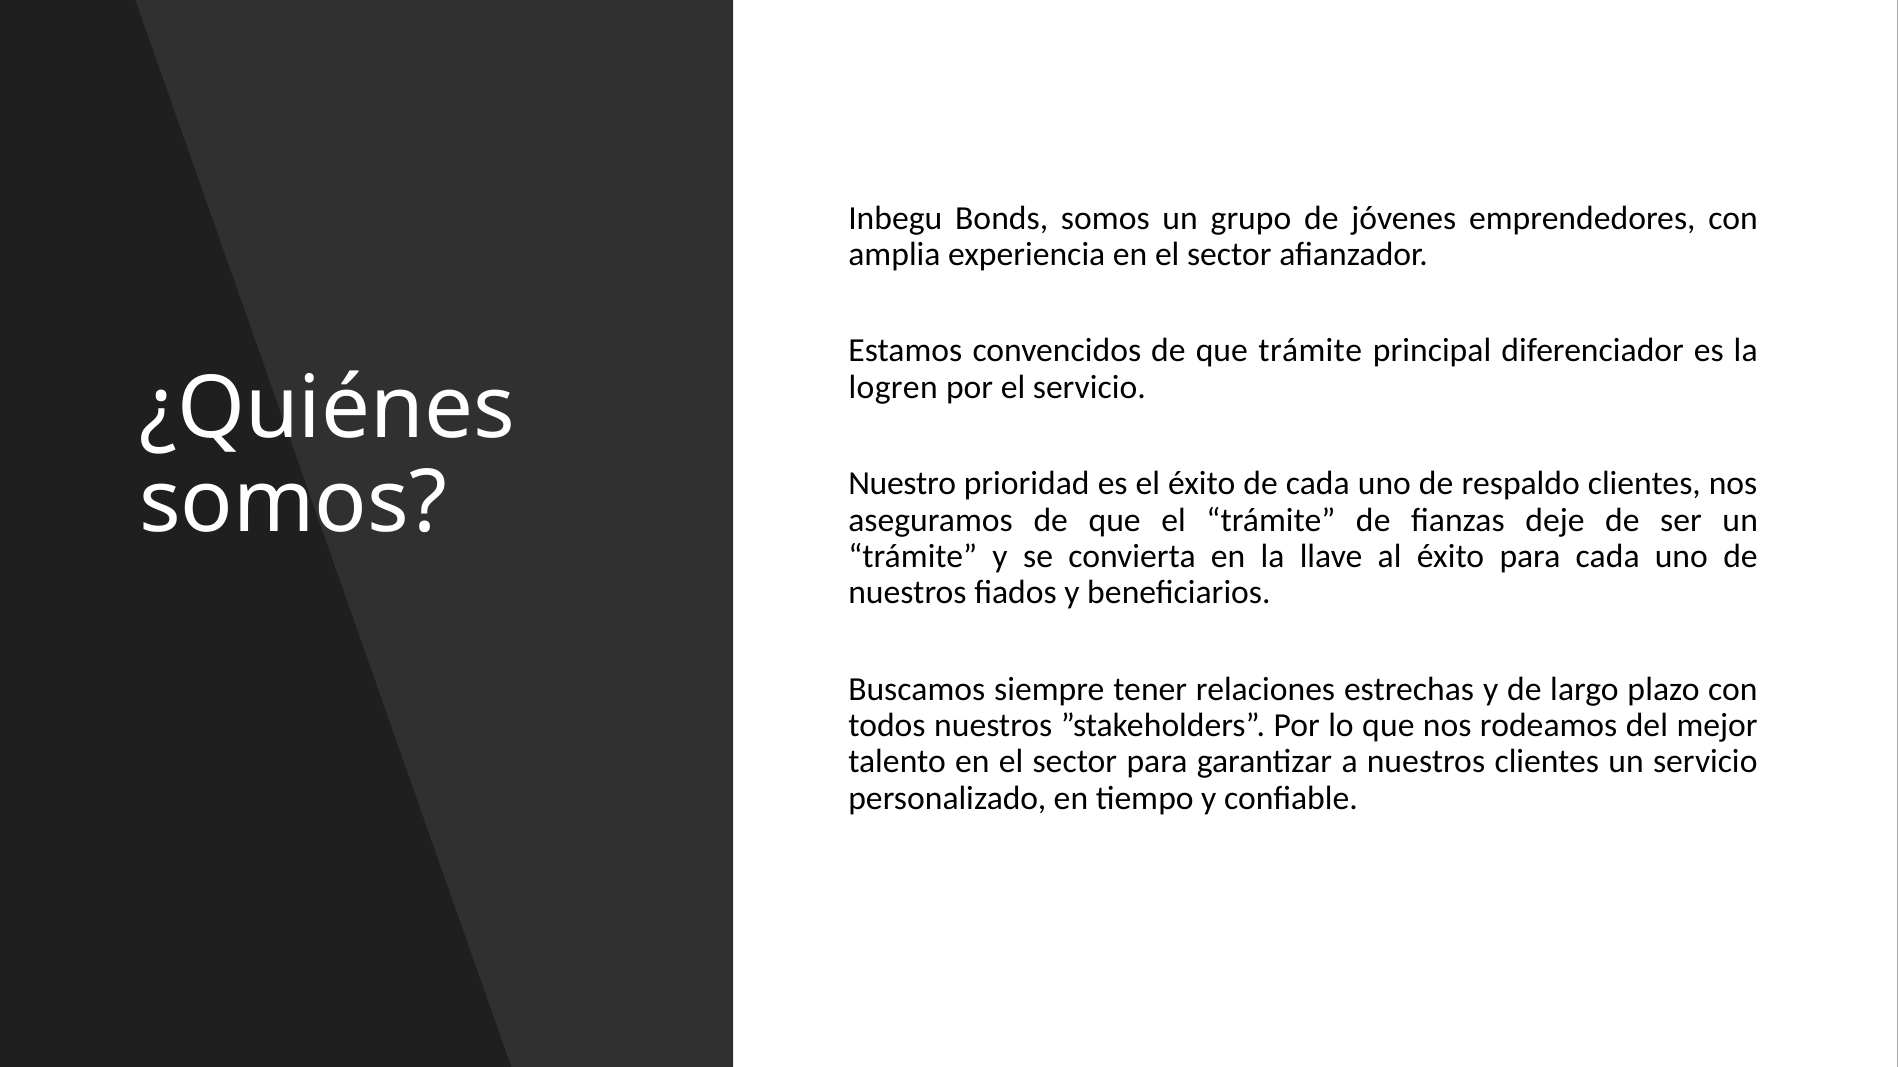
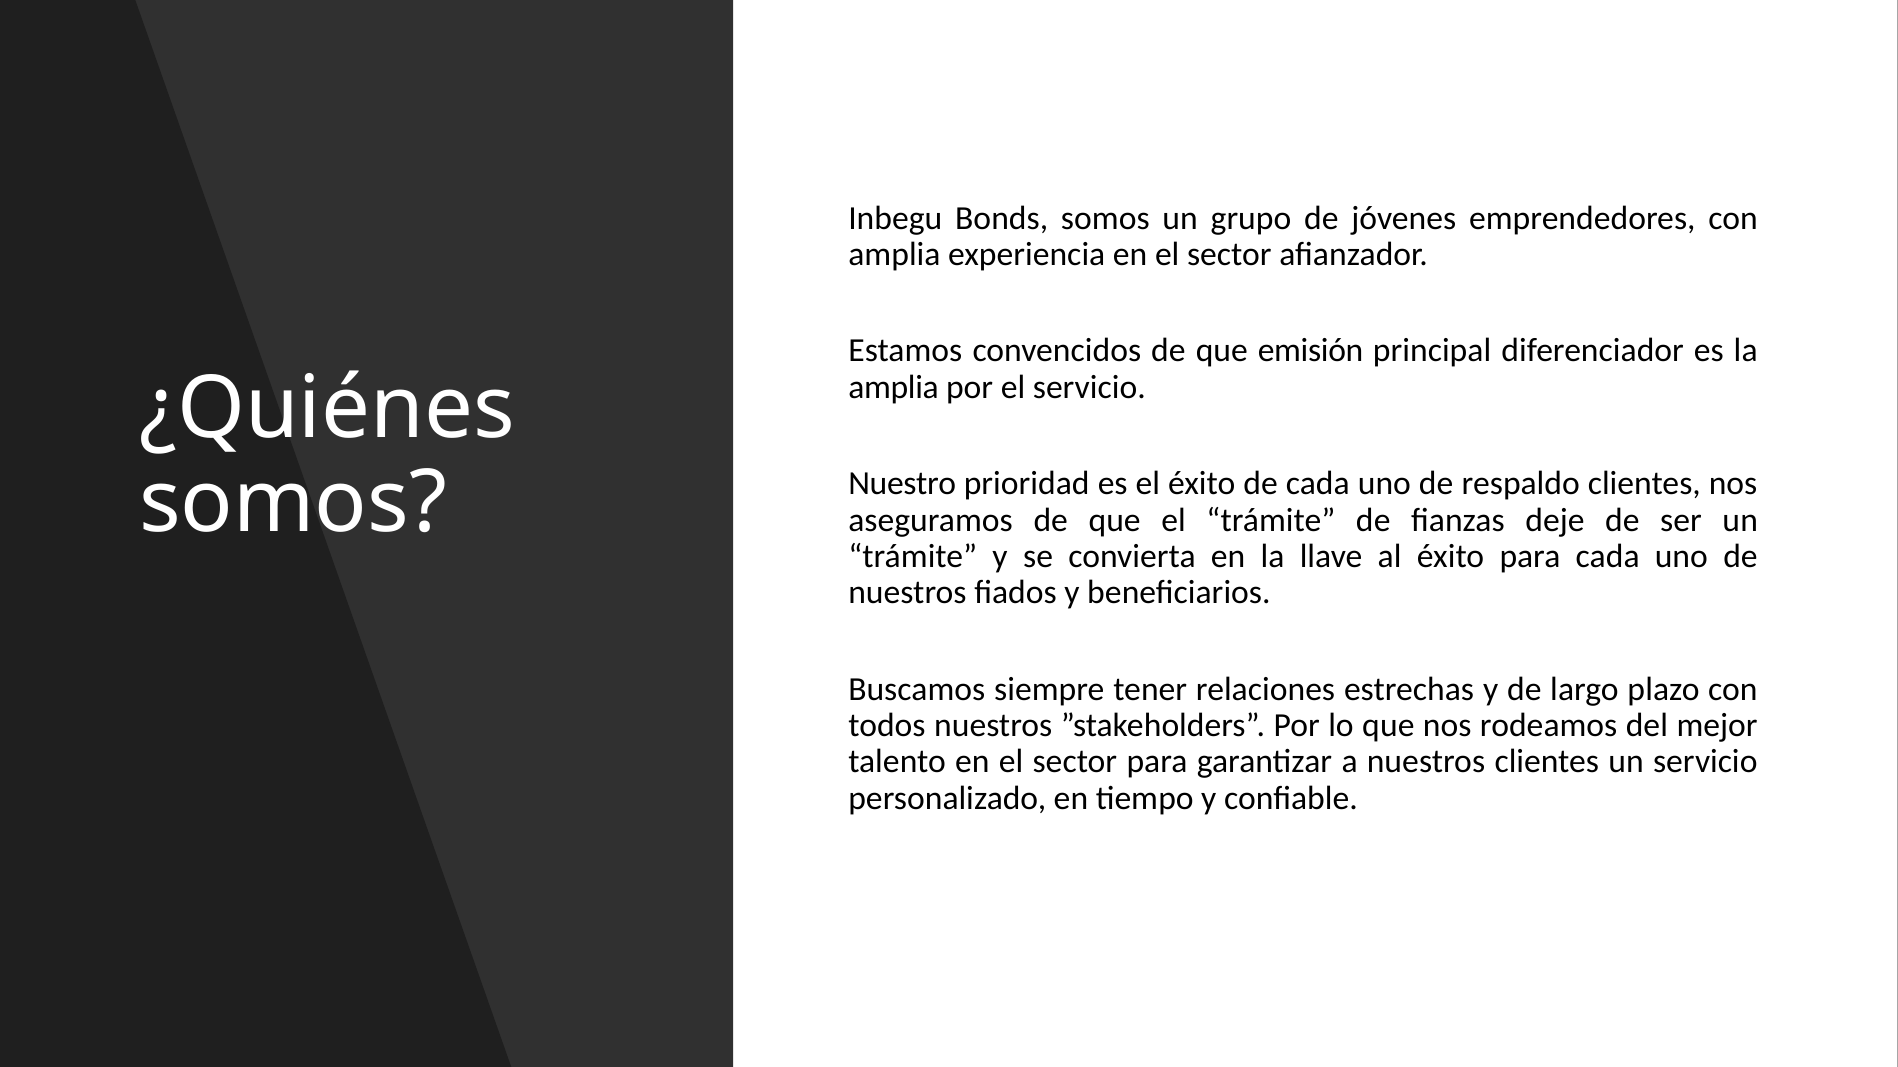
que trámite: trámite -> emisión (1311, 351)
logren: logren -> amplia (894, 387)
